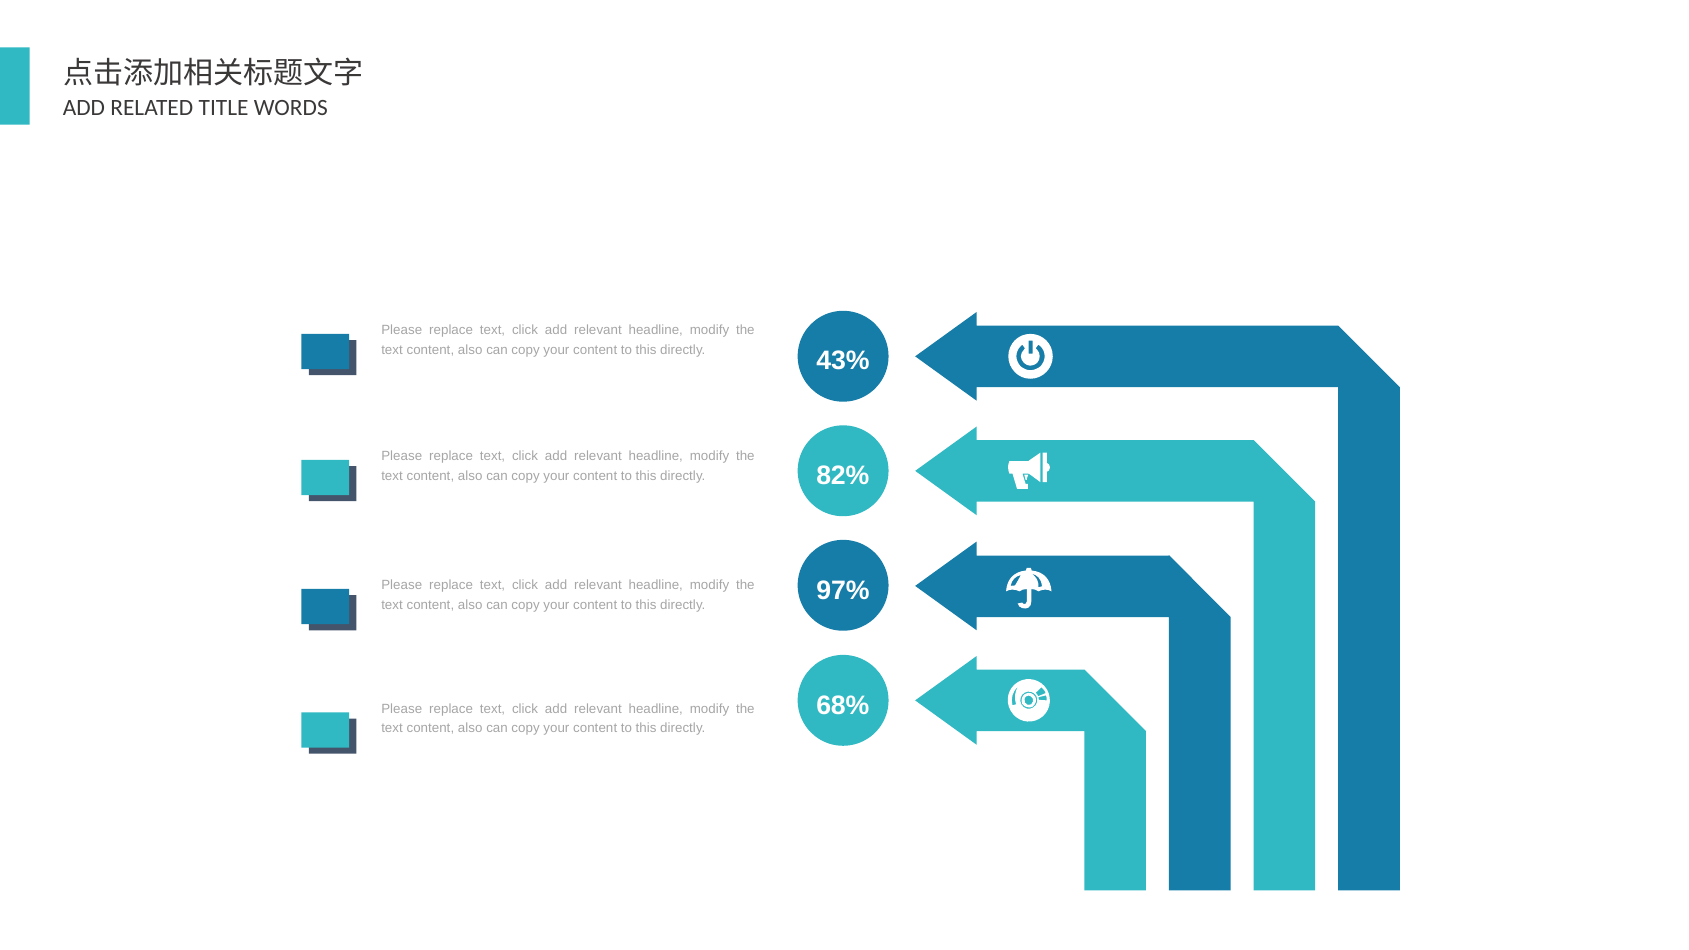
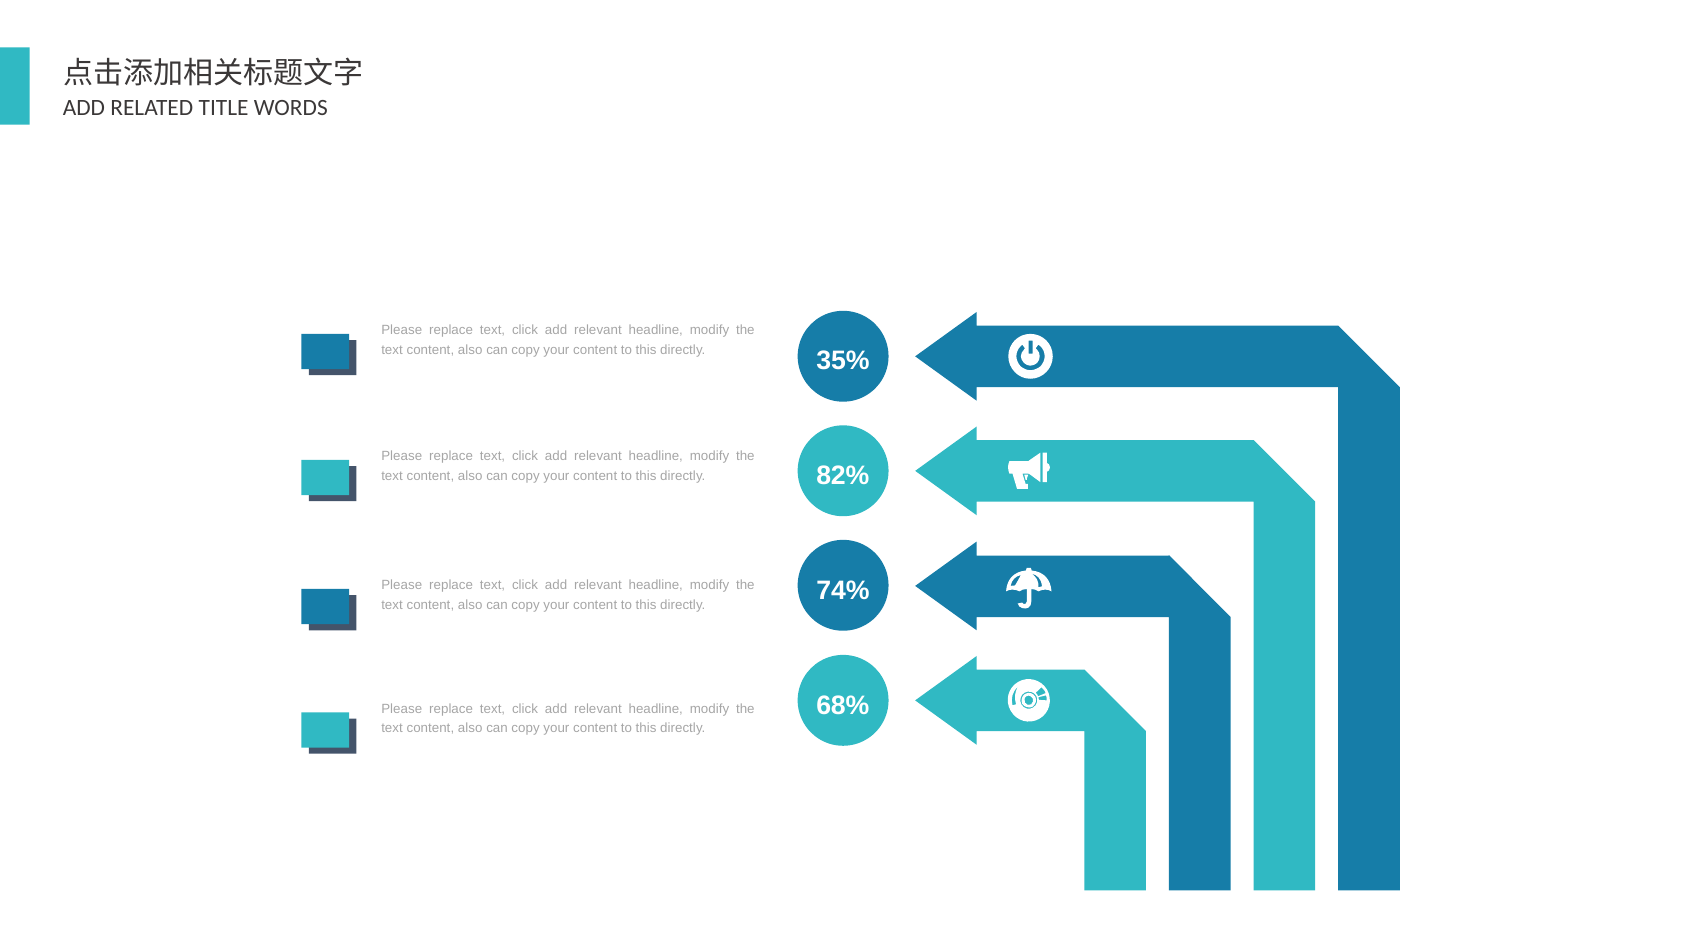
43%: 43% -> 35% (843, 361)
97%: 97% -> 74% (843, 591)
